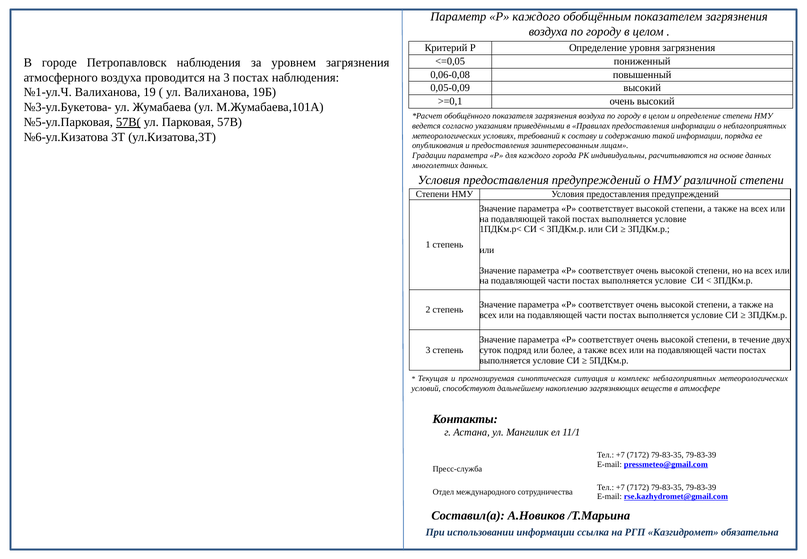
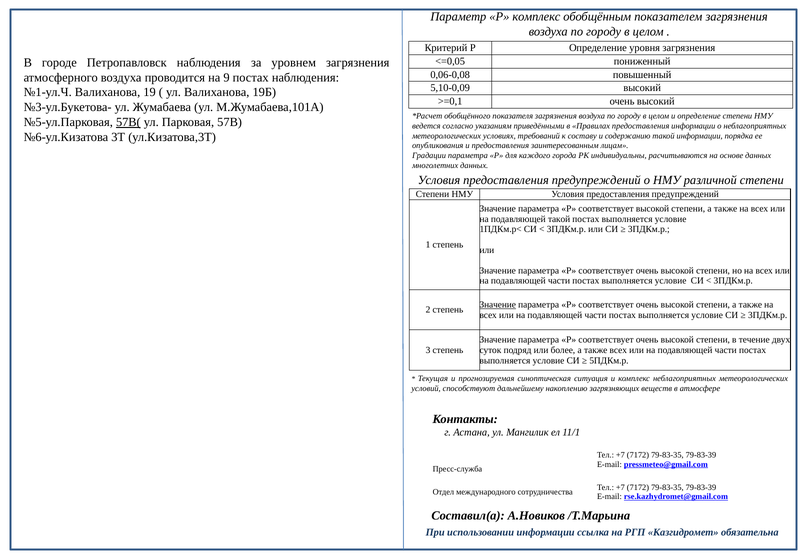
Р каждого: каждого -> комплекс (536, 17)
на 3: 3 -> 9 (226, 77)
0,05-0,09: 0,05-0,09 -> 5,10-0,09 (450, 88)
Значение underline: none -> present (498, 304)
